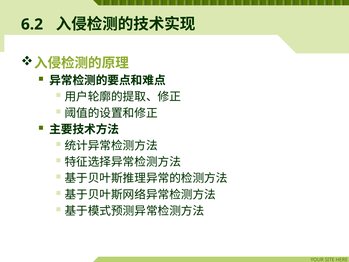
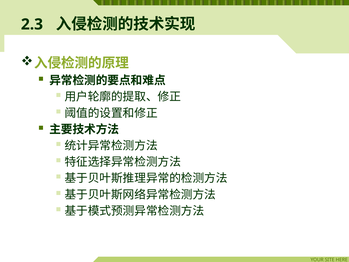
6.2: 6.2 -> 2.3 (32, 24)
